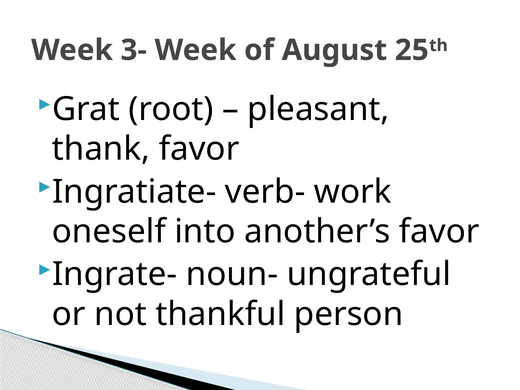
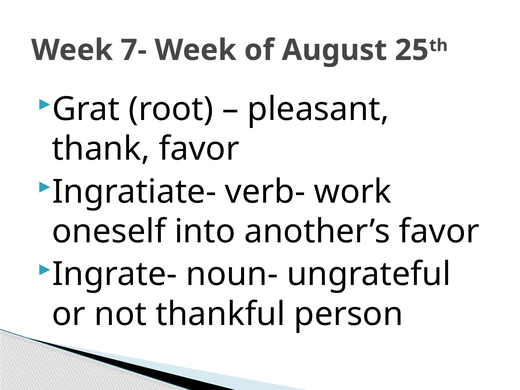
3-: 3- -> 7- (134, 50)
